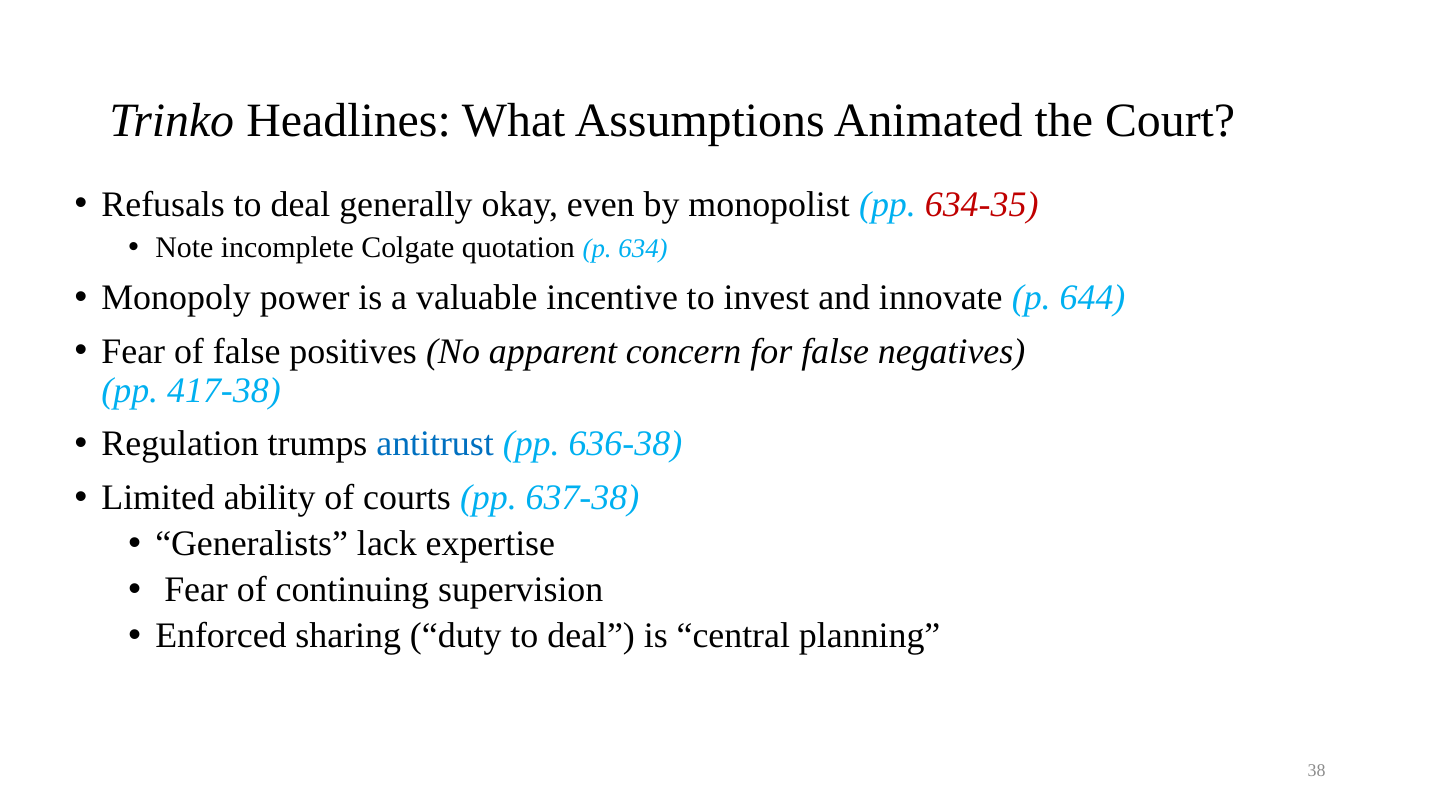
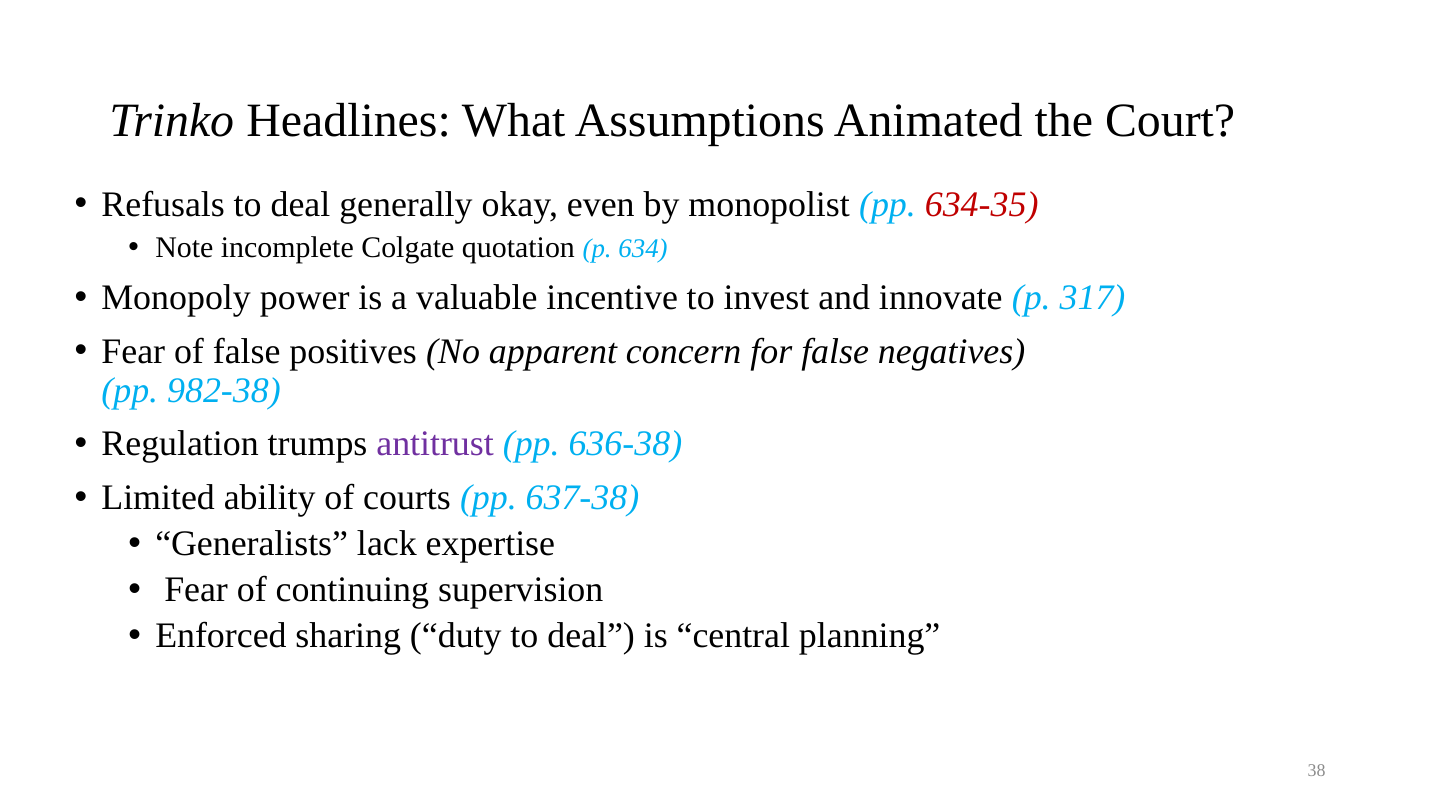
644: 644 -> 317 (1093, 298)
417-38: 417-38 -> 982-38 (224, 390)
antitrust colour: blue -> purple (435, 444)
